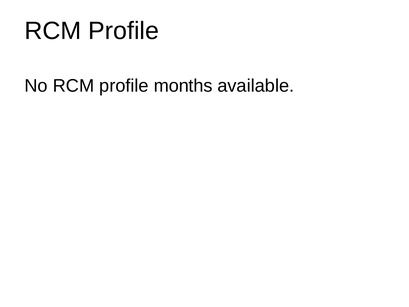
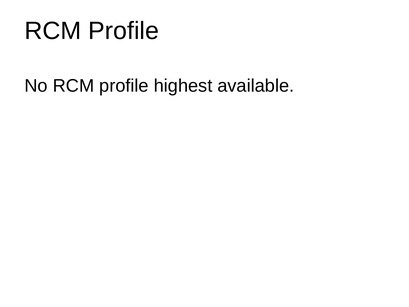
months: months -> highest (183, 86)
